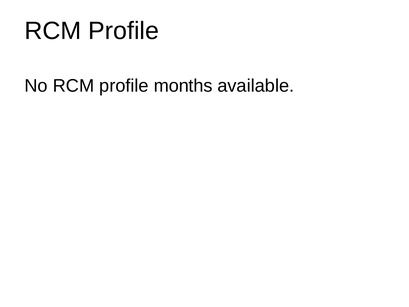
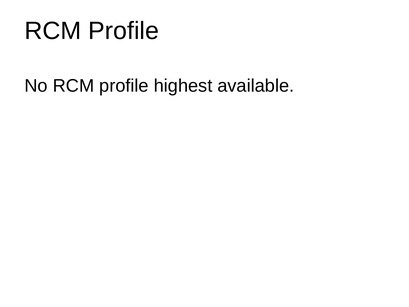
months: months -> highest (183, 86)
